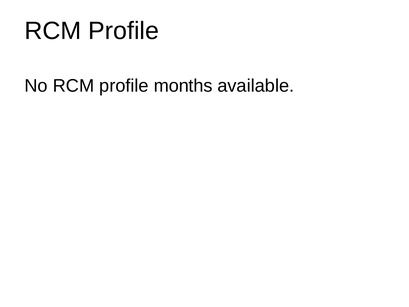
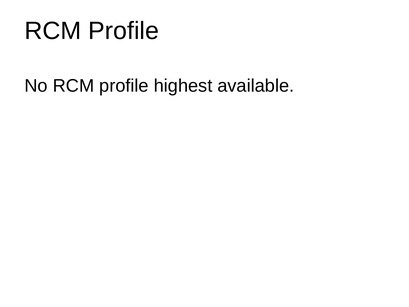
months: months -> highest (183, 86)
